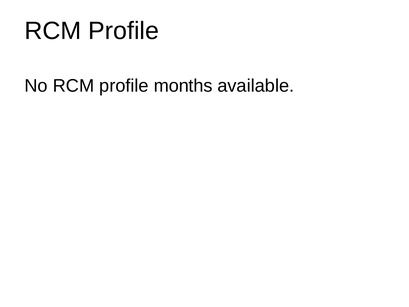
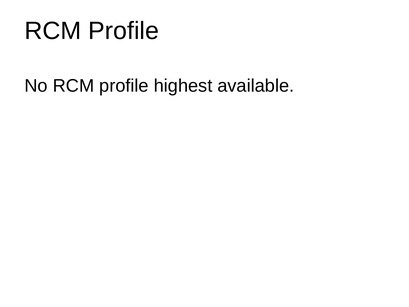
months: months -> highest (183, 86)
